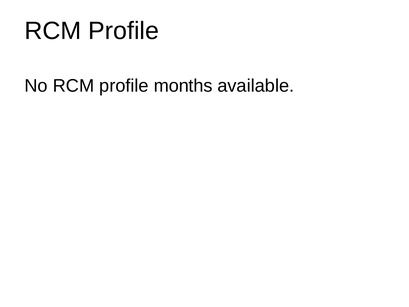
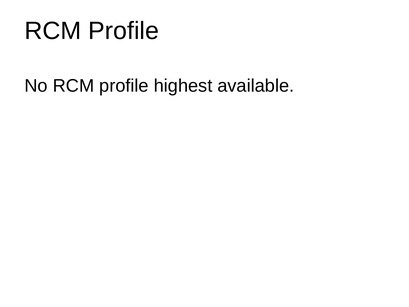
months: months -> highest (183, 86)
